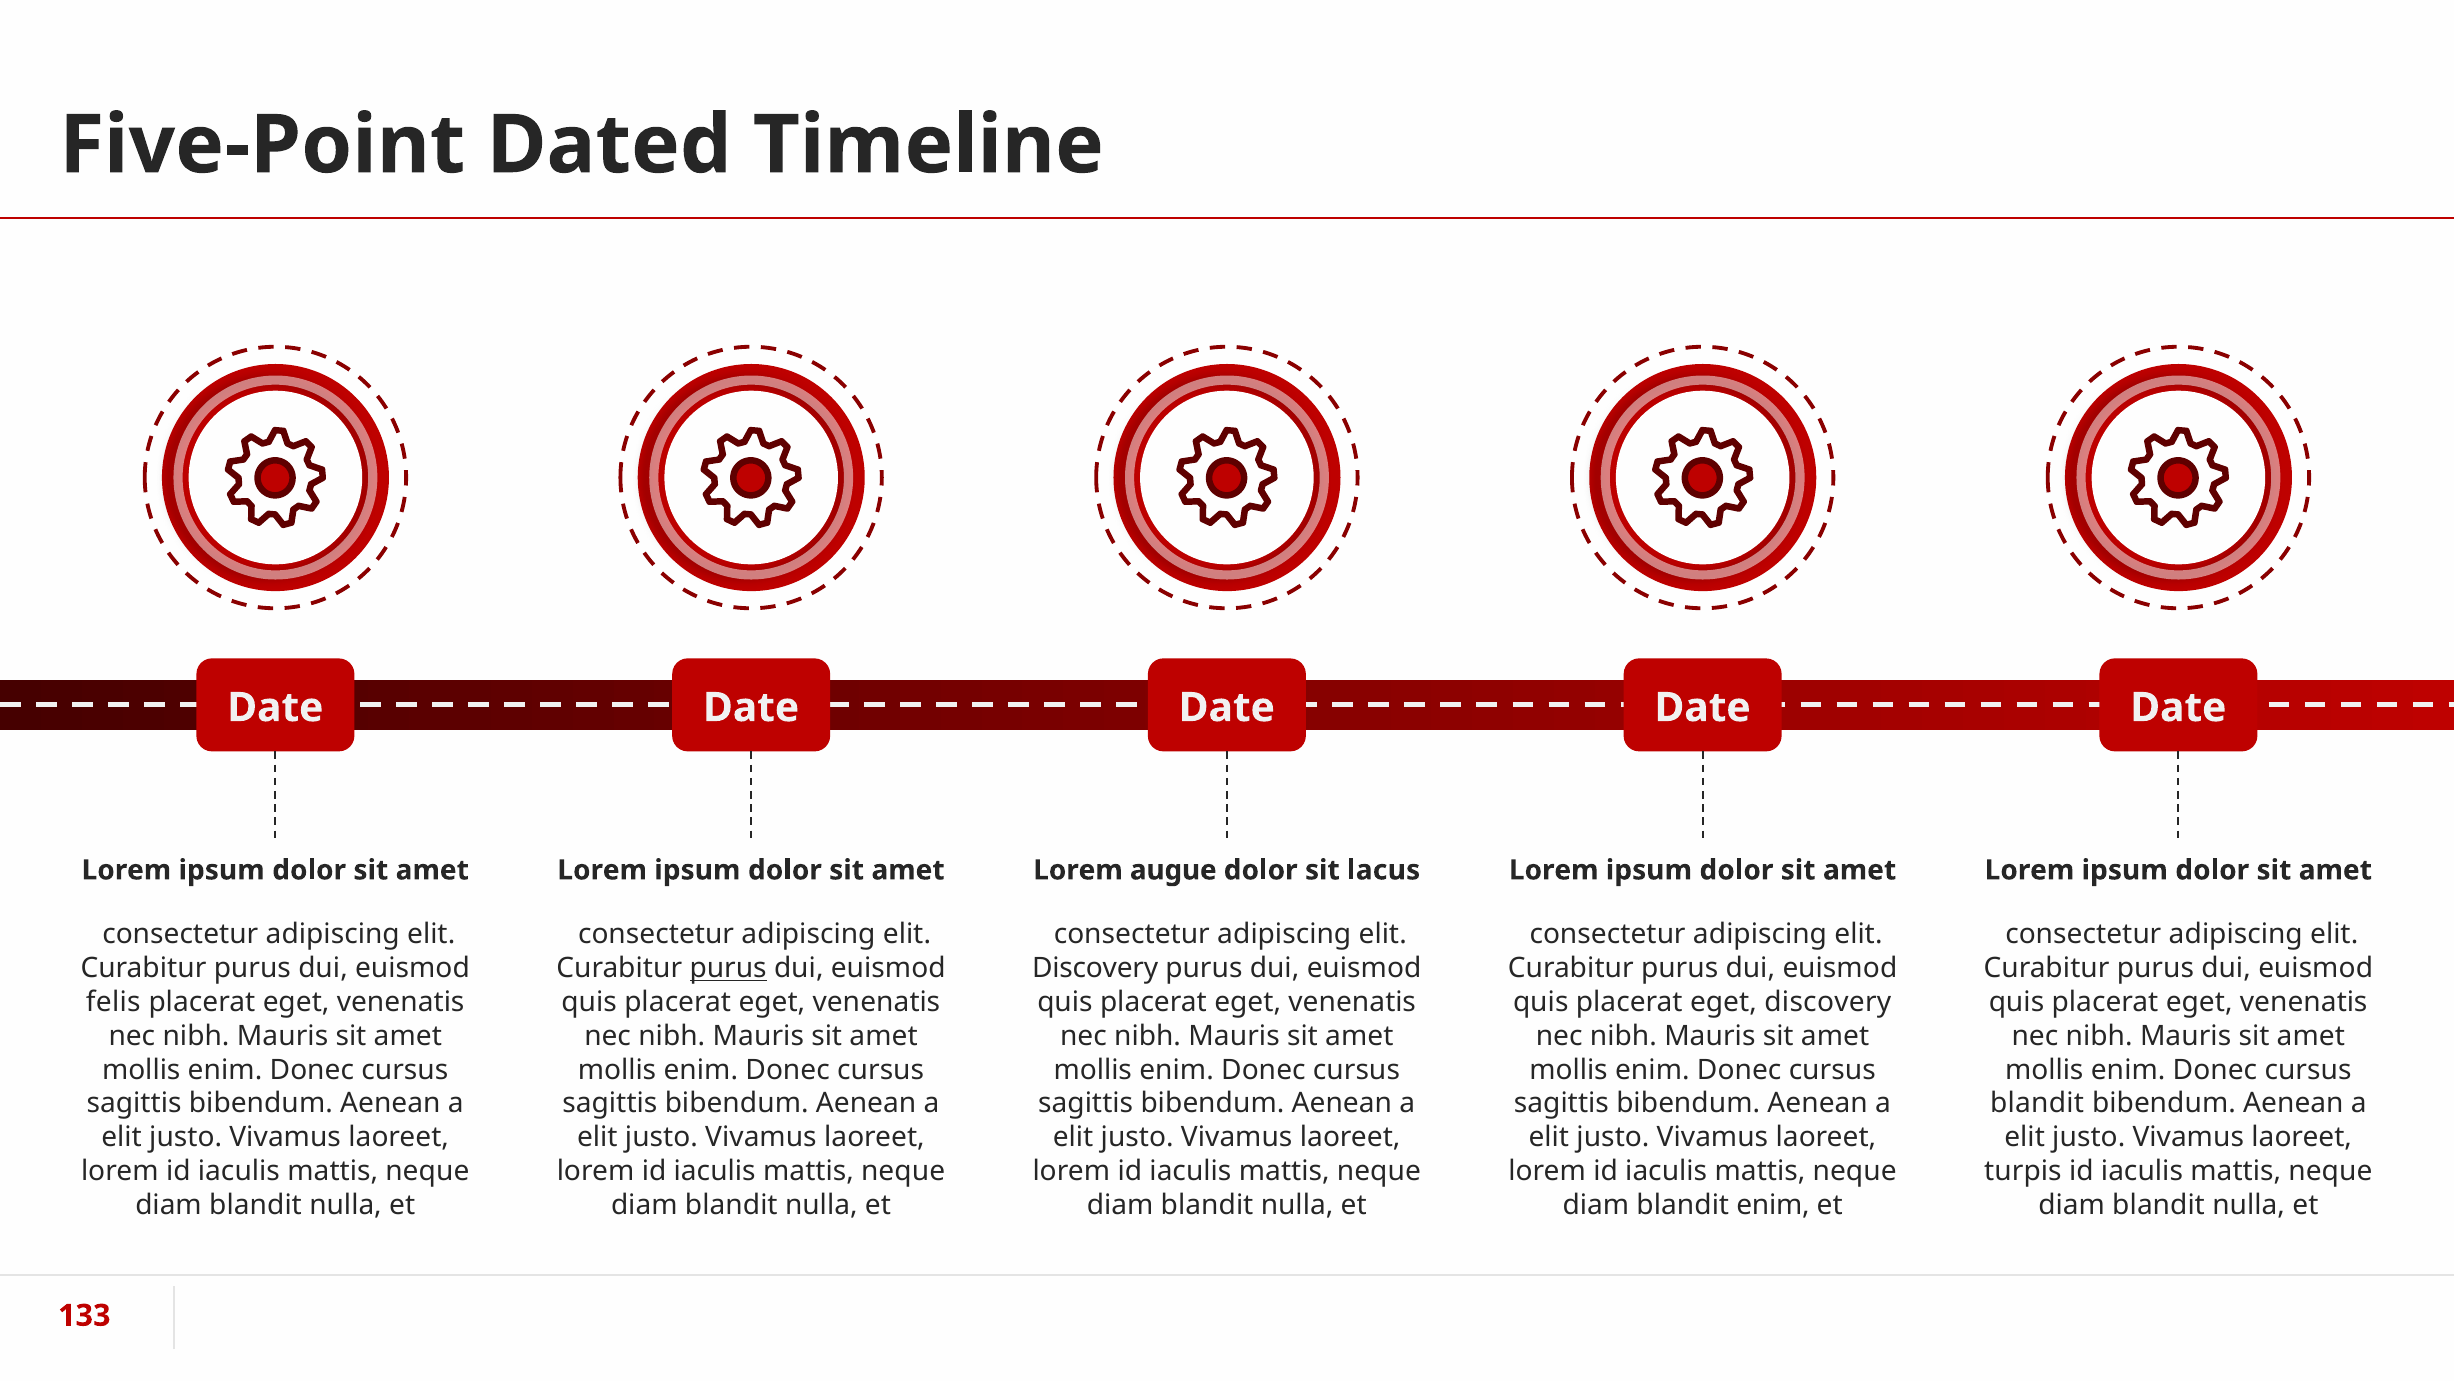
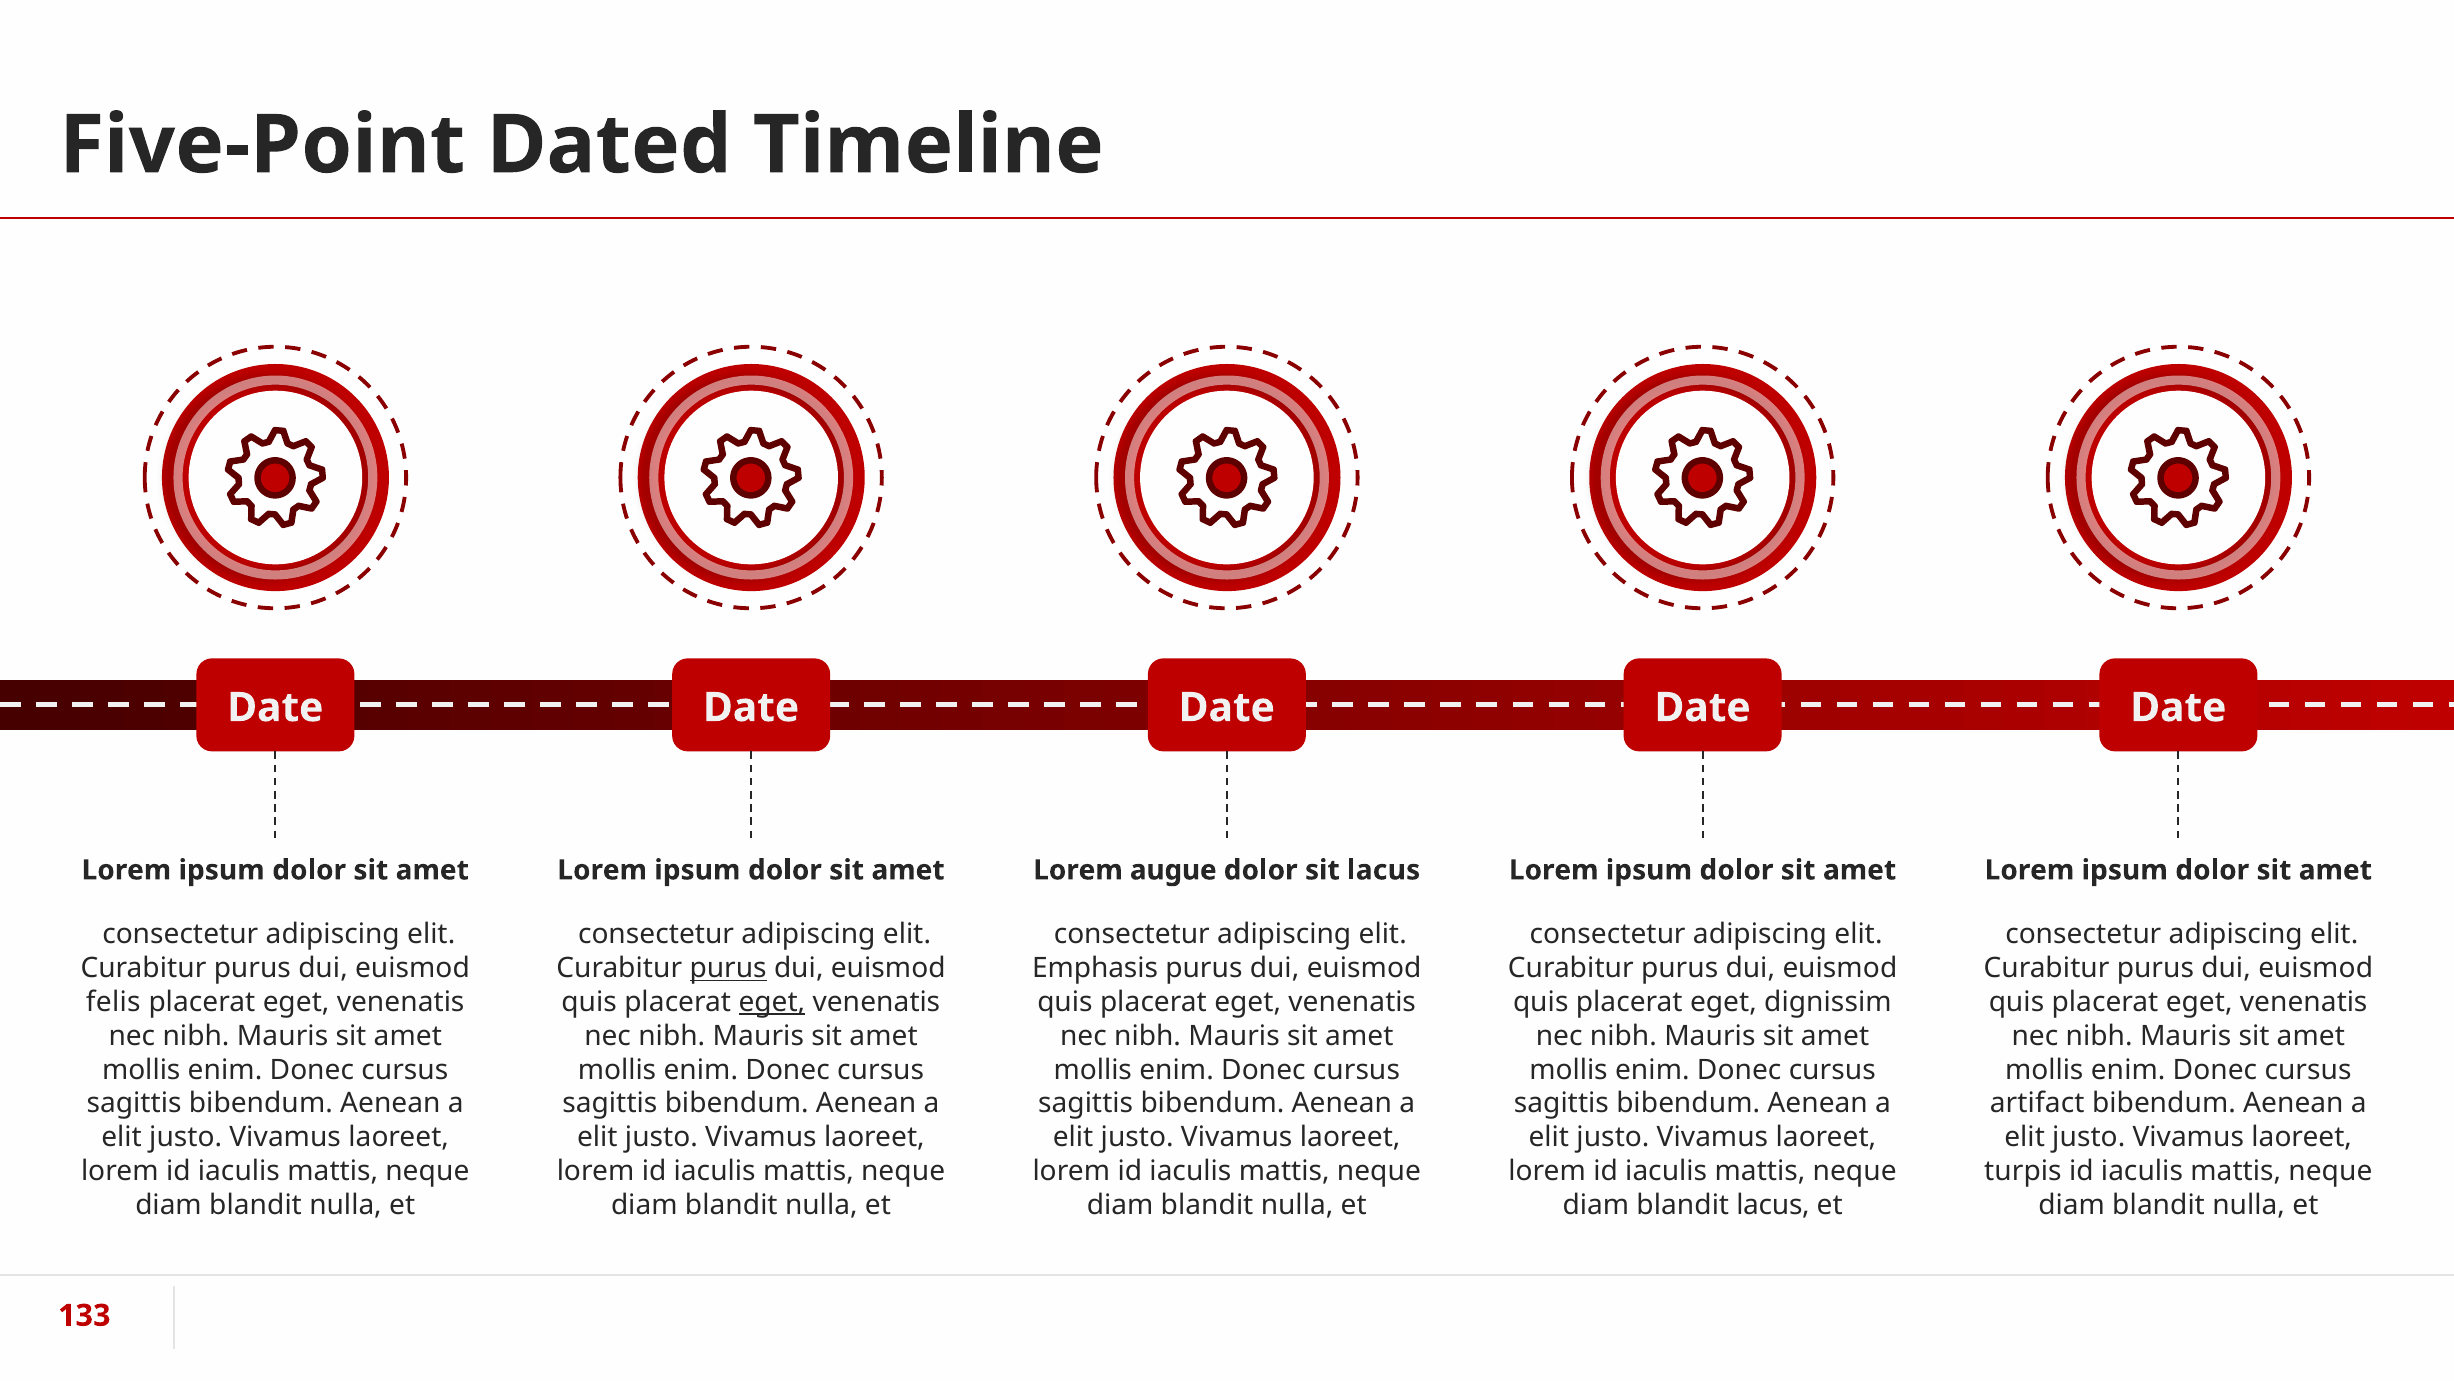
Discovery: Discovery -> Emphasis (1095, 968)
eget underline: none -> present (772, 1002)
eget discovery: discovery -> dignissim (1828, 1002)
blandit: blandit -> artifact (2037, 1103)
blandit enim: enim -> lacus (1773, 1204)
